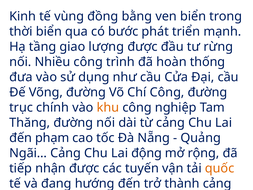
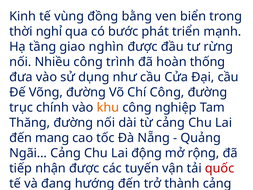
thời biển: biển -> nghỉ (49, 31)
lượng: lượng -> nghìn (106, 47)
đến phạm: phạm -> mang (52, 138)
quốc colour: orange -> red (220, 168)
